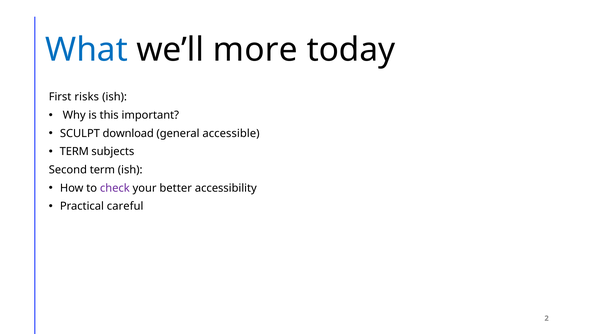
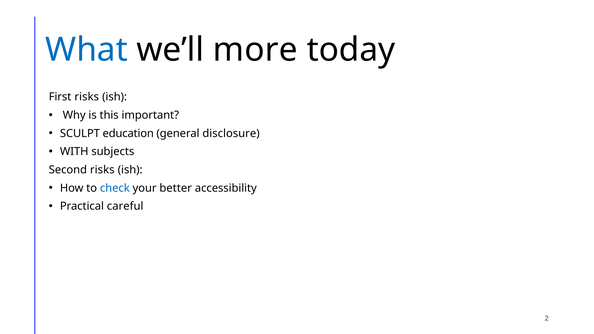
download: download -> education (128, 133)
accessible: accessible -> disclosure (231, 133)
TERM: TERM -> WITH (74, 152)
Second term: term -> risks (102, 170)
check colour: purple -> blue (115, 188)
